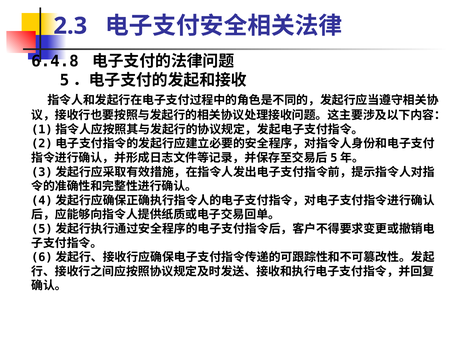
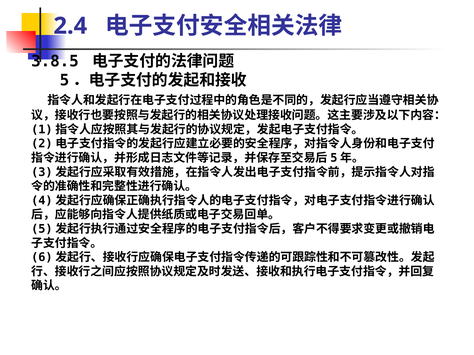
2.3: 2.3 -> 2.4 (70, 26)
6.4.8: 6.4.8 -> 3.8.5 (55, 61)
